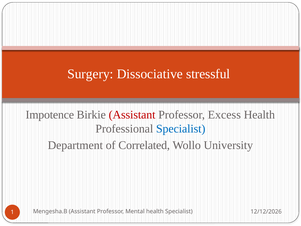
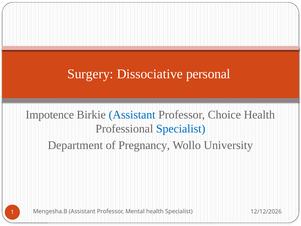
stressful: stressful -> personal (208, 74)
Assistant colour: red -> blue (132, 115)
Excess: Excess -> Choice (224, 115)
Correlated: Correlated -> Pregnancy (144, 145)
